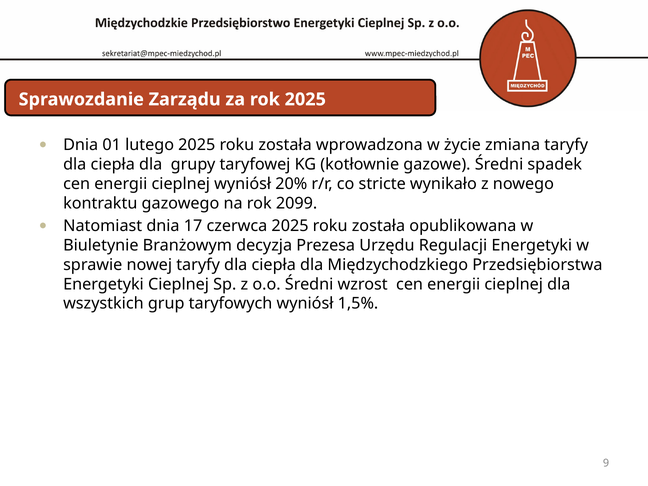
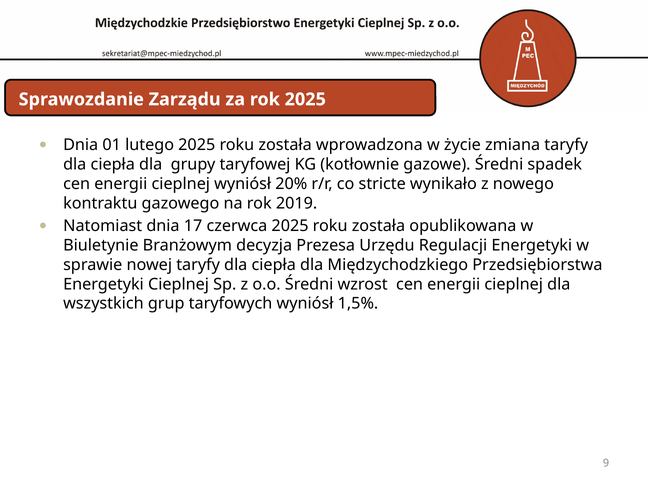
2099: 2099 -> 2019 (297, 203)
